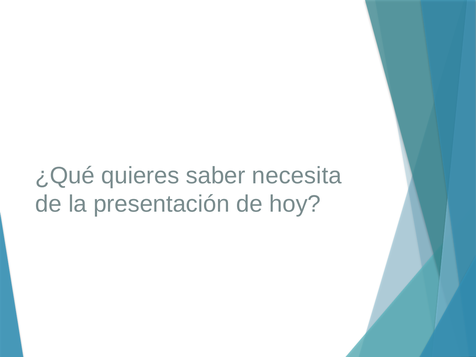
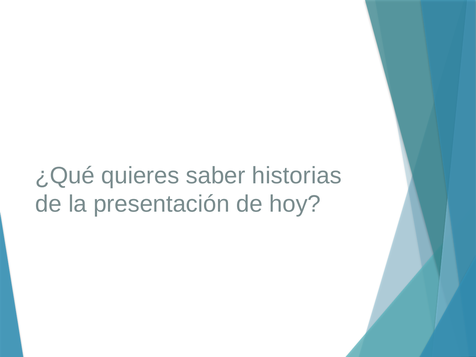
necesita: necesita -> historias (297, 175)
